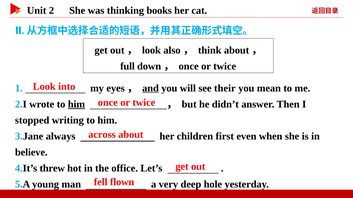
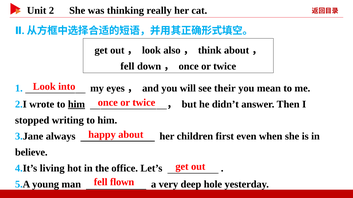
books: books -> really (159, 10)
full: full -> fell (127, 66)
and underline: present -> none (151, 88)
across: across -> happy (102, 135)
threw: threw -> living (52, 169)
